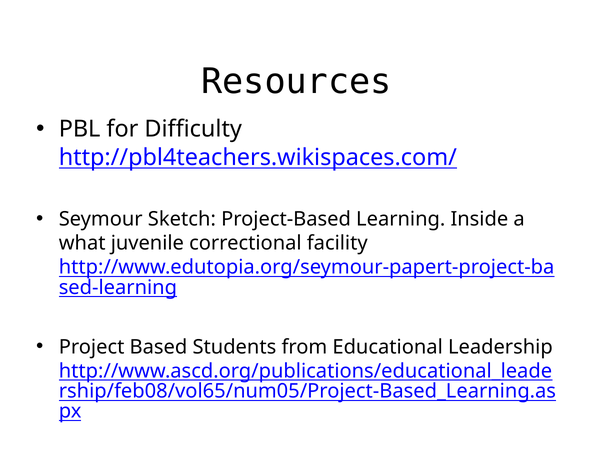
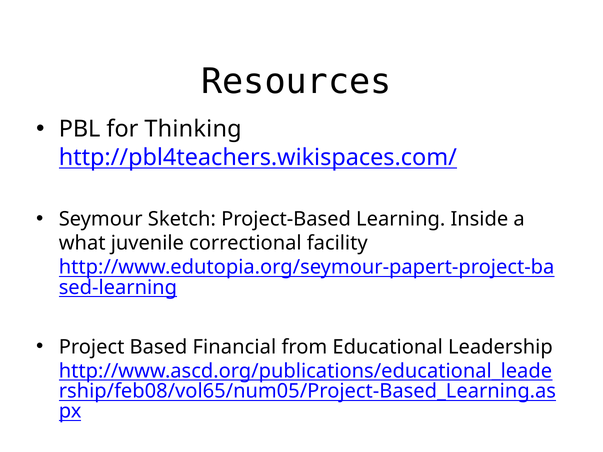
Difficulty: Difficulty -> Thinking (193, 129)
Students: Students -> Financial (234, 347)
